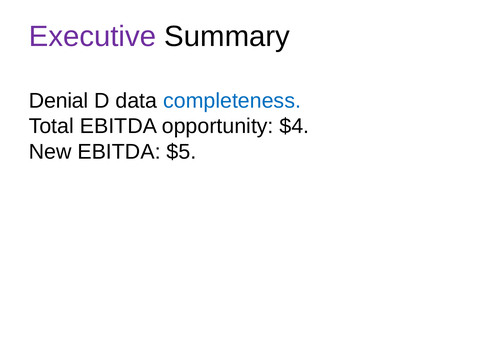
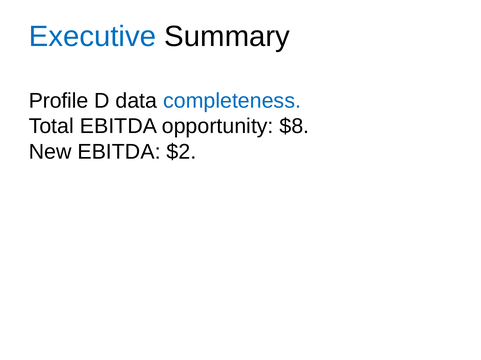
Executive colour: purple -> blue (92, 37)
Denial: Denial -> Profile (59, 101)
$4: $4 -> $8 (294, 127)
$5: $5 -> $2 (181, 152)
